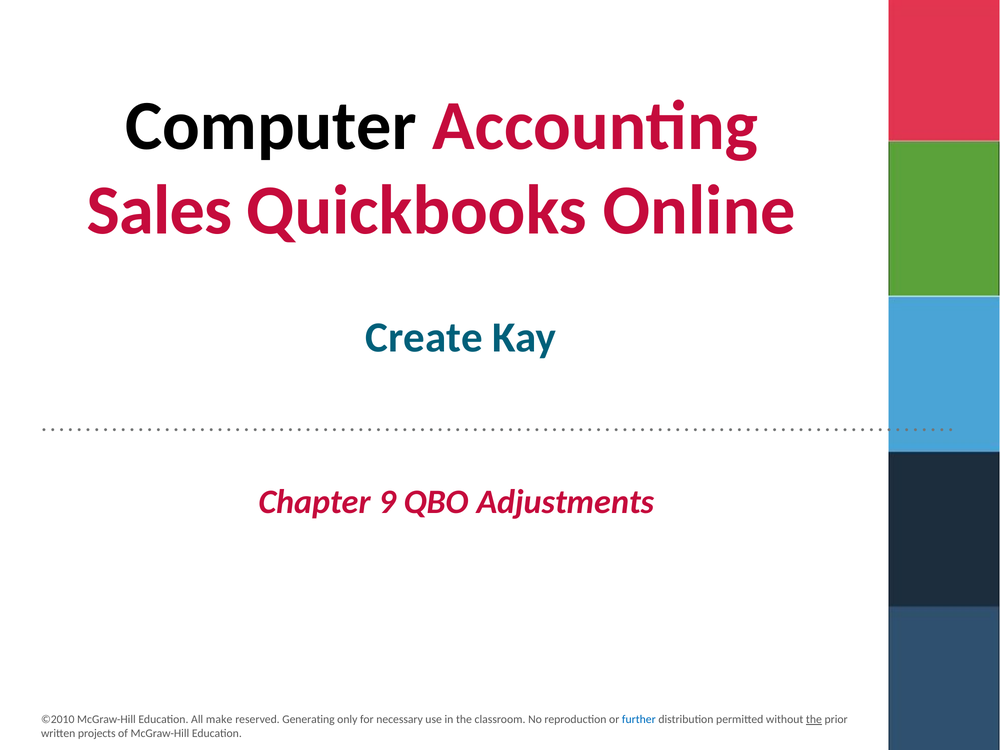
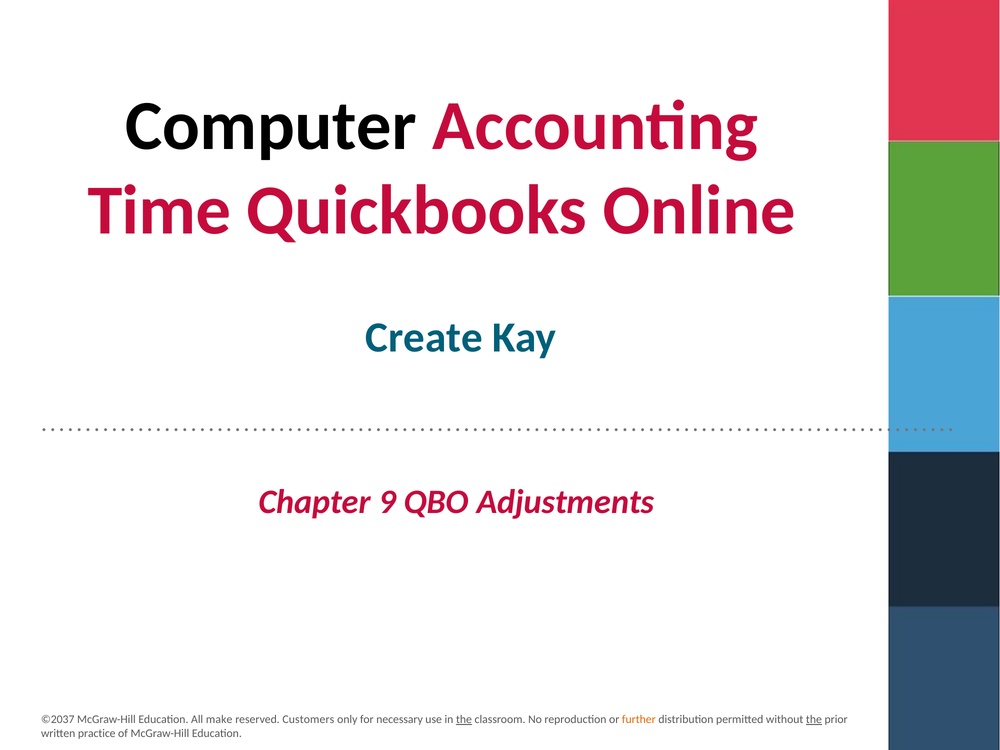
Sales: Sales -> Time (159, 211)
©2010: ©2010 -> ©2037 (58, 720)
Generating: Generating -> Customers (308, 720)
the underline: none -> present (464, 720)
further colour: blue -> orange (639, 720)
projects: projects -> practice (97, 734)
